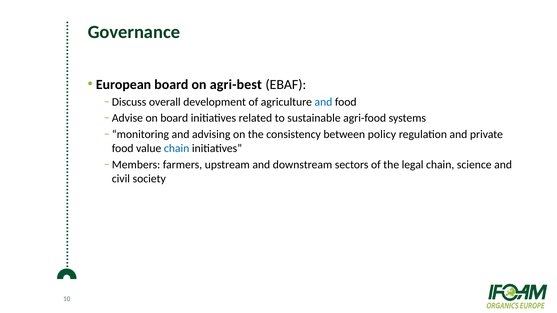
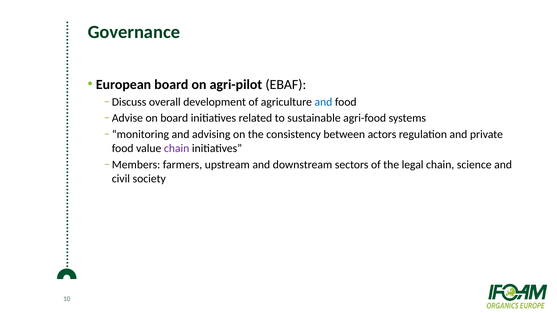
agri-best: agri-best -> agri-pilot (236, 85)
policy: policy -> actors (382, 135)
chain colour: blue -> purple (177, 148)
